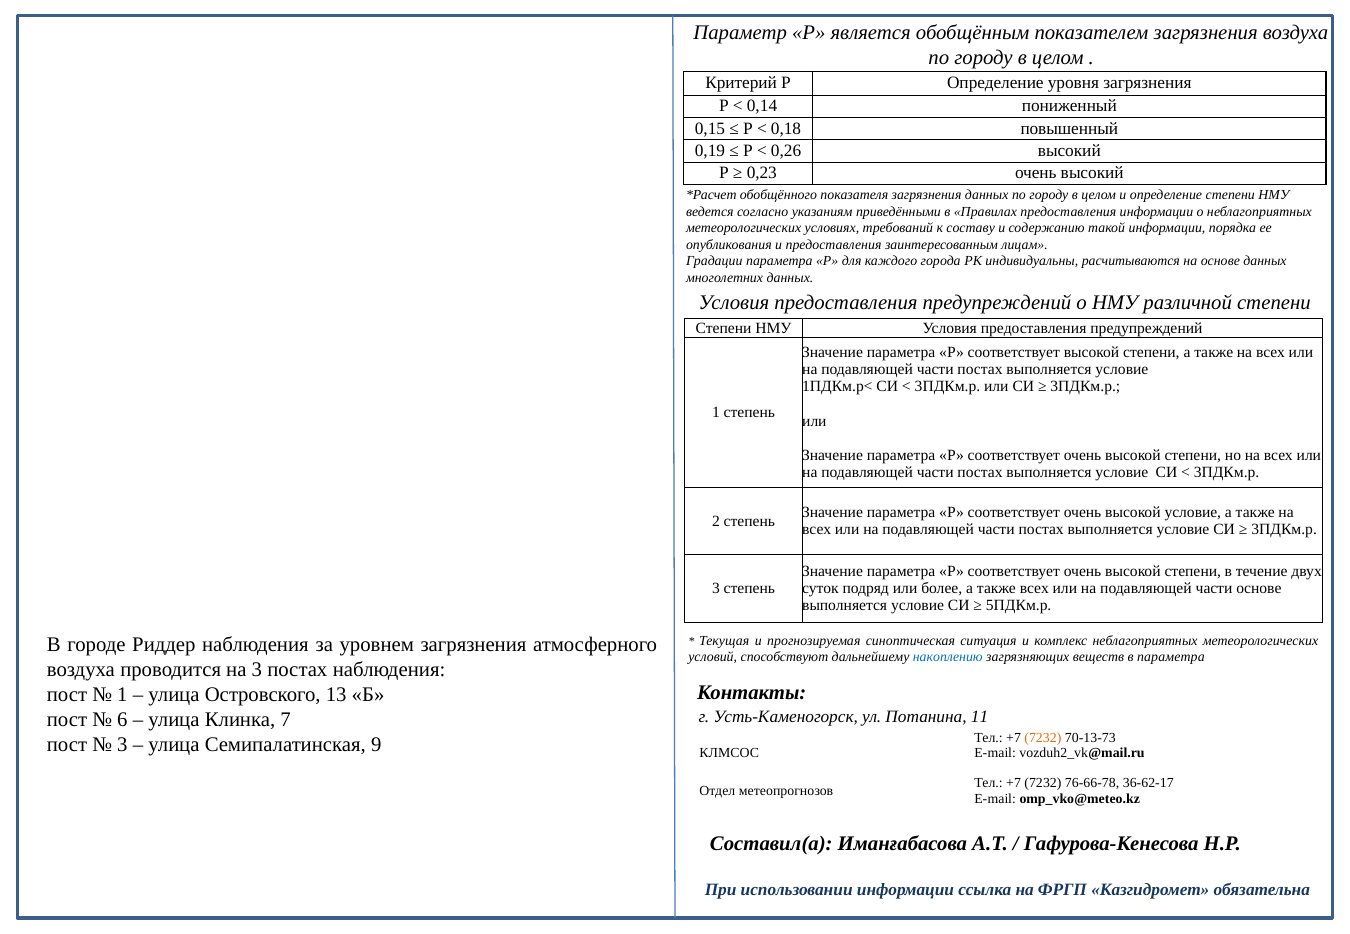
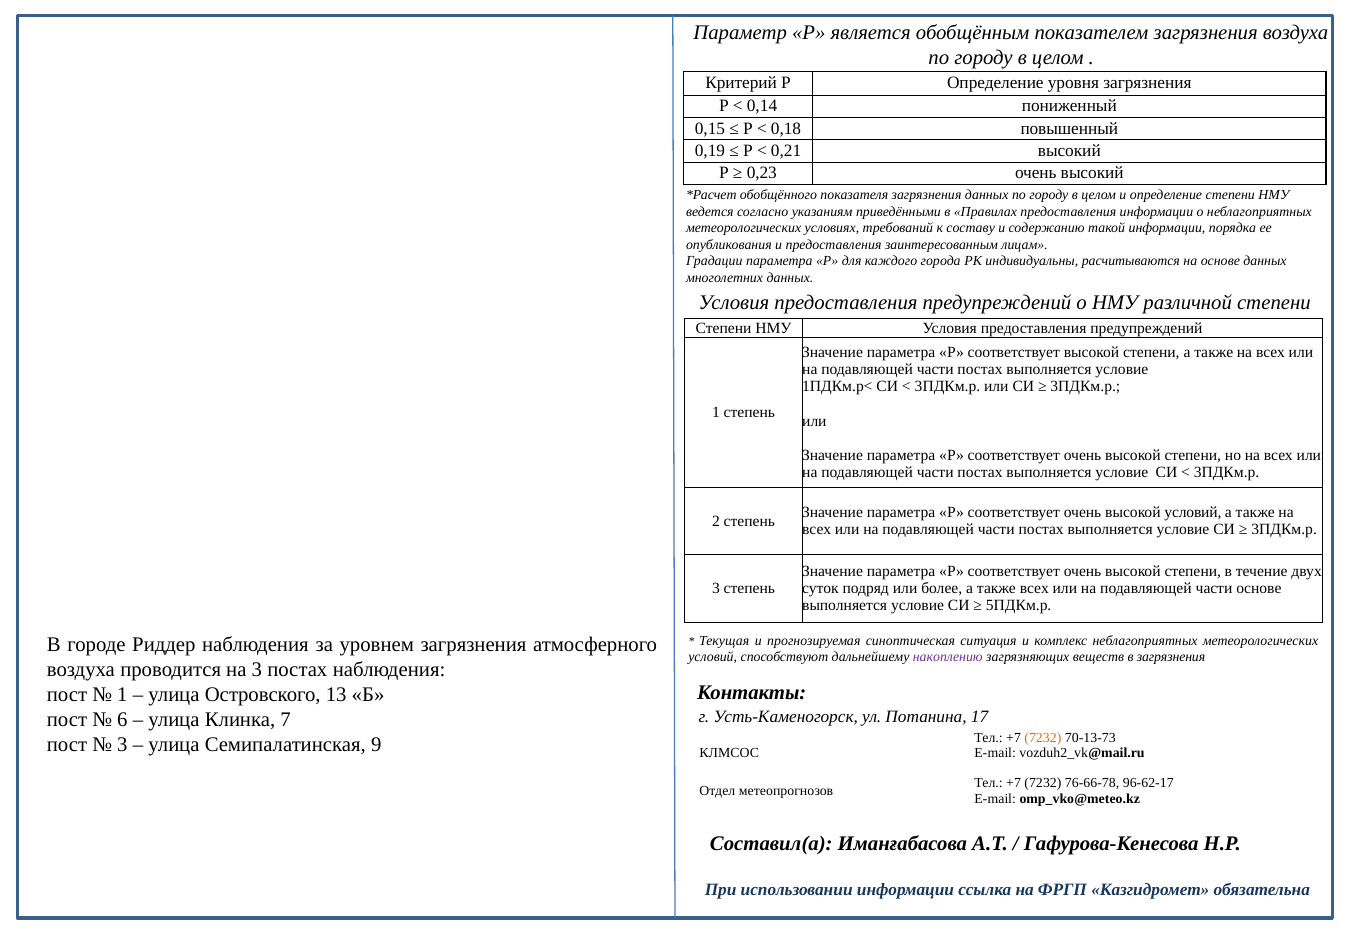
0,26: 0,26 -> 0,21 (786, 151)
высокой условие: условие -> условий (1193, 513)
накоплению colour: blue -> purple (948, 658)
в параметра: параметра -> загрязнения (1171, 658)
11: 11 -> 17 (979, 718)
36-62-17: 36-62-17 -> 96-62-17 (1148, 784)
